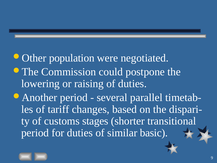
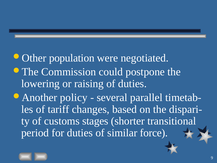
period: period -> policy (74, 97)
basic: basic -> force (154, 133)
